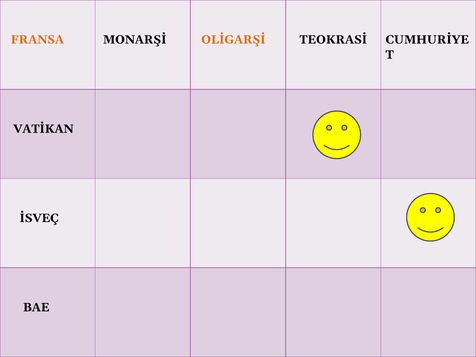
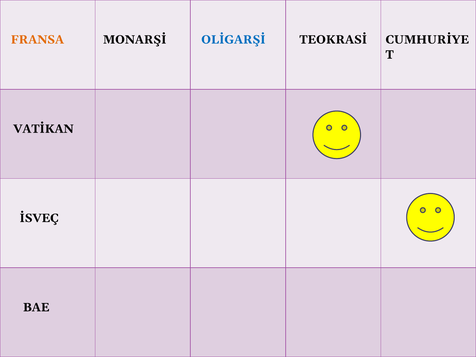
OLİGARŞİ colour: orange -> blue (233, 40)
